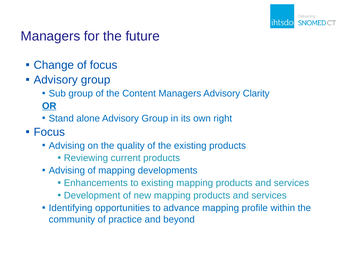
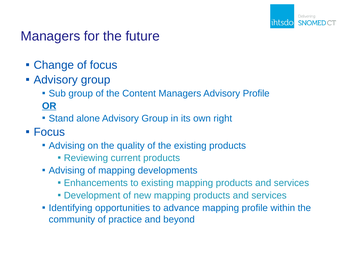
Advisory Clarity: Clarity -> Profile (256, 93)
